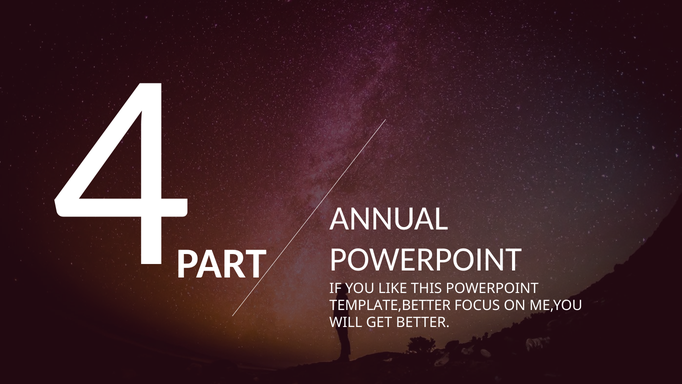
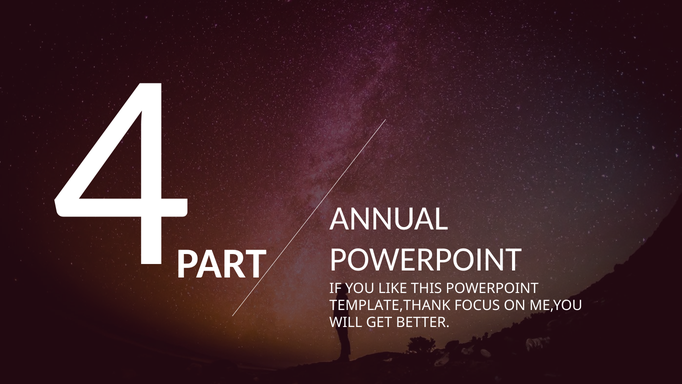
TEMPLATE,BETTER: TEMPLATE,BETTER -> TEMPLATE,THANK (390, 305)
